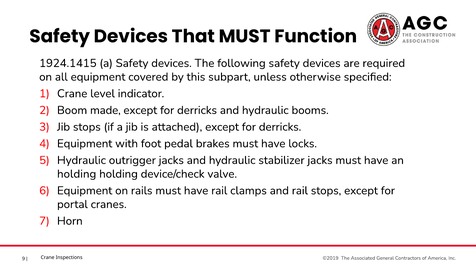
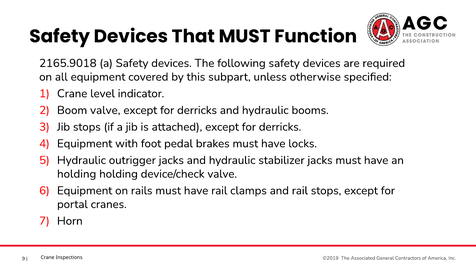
1924.1415: 1924.1415 -> 2165.9018 (68, 63)
Boom made: made -> valve (105, 110)
